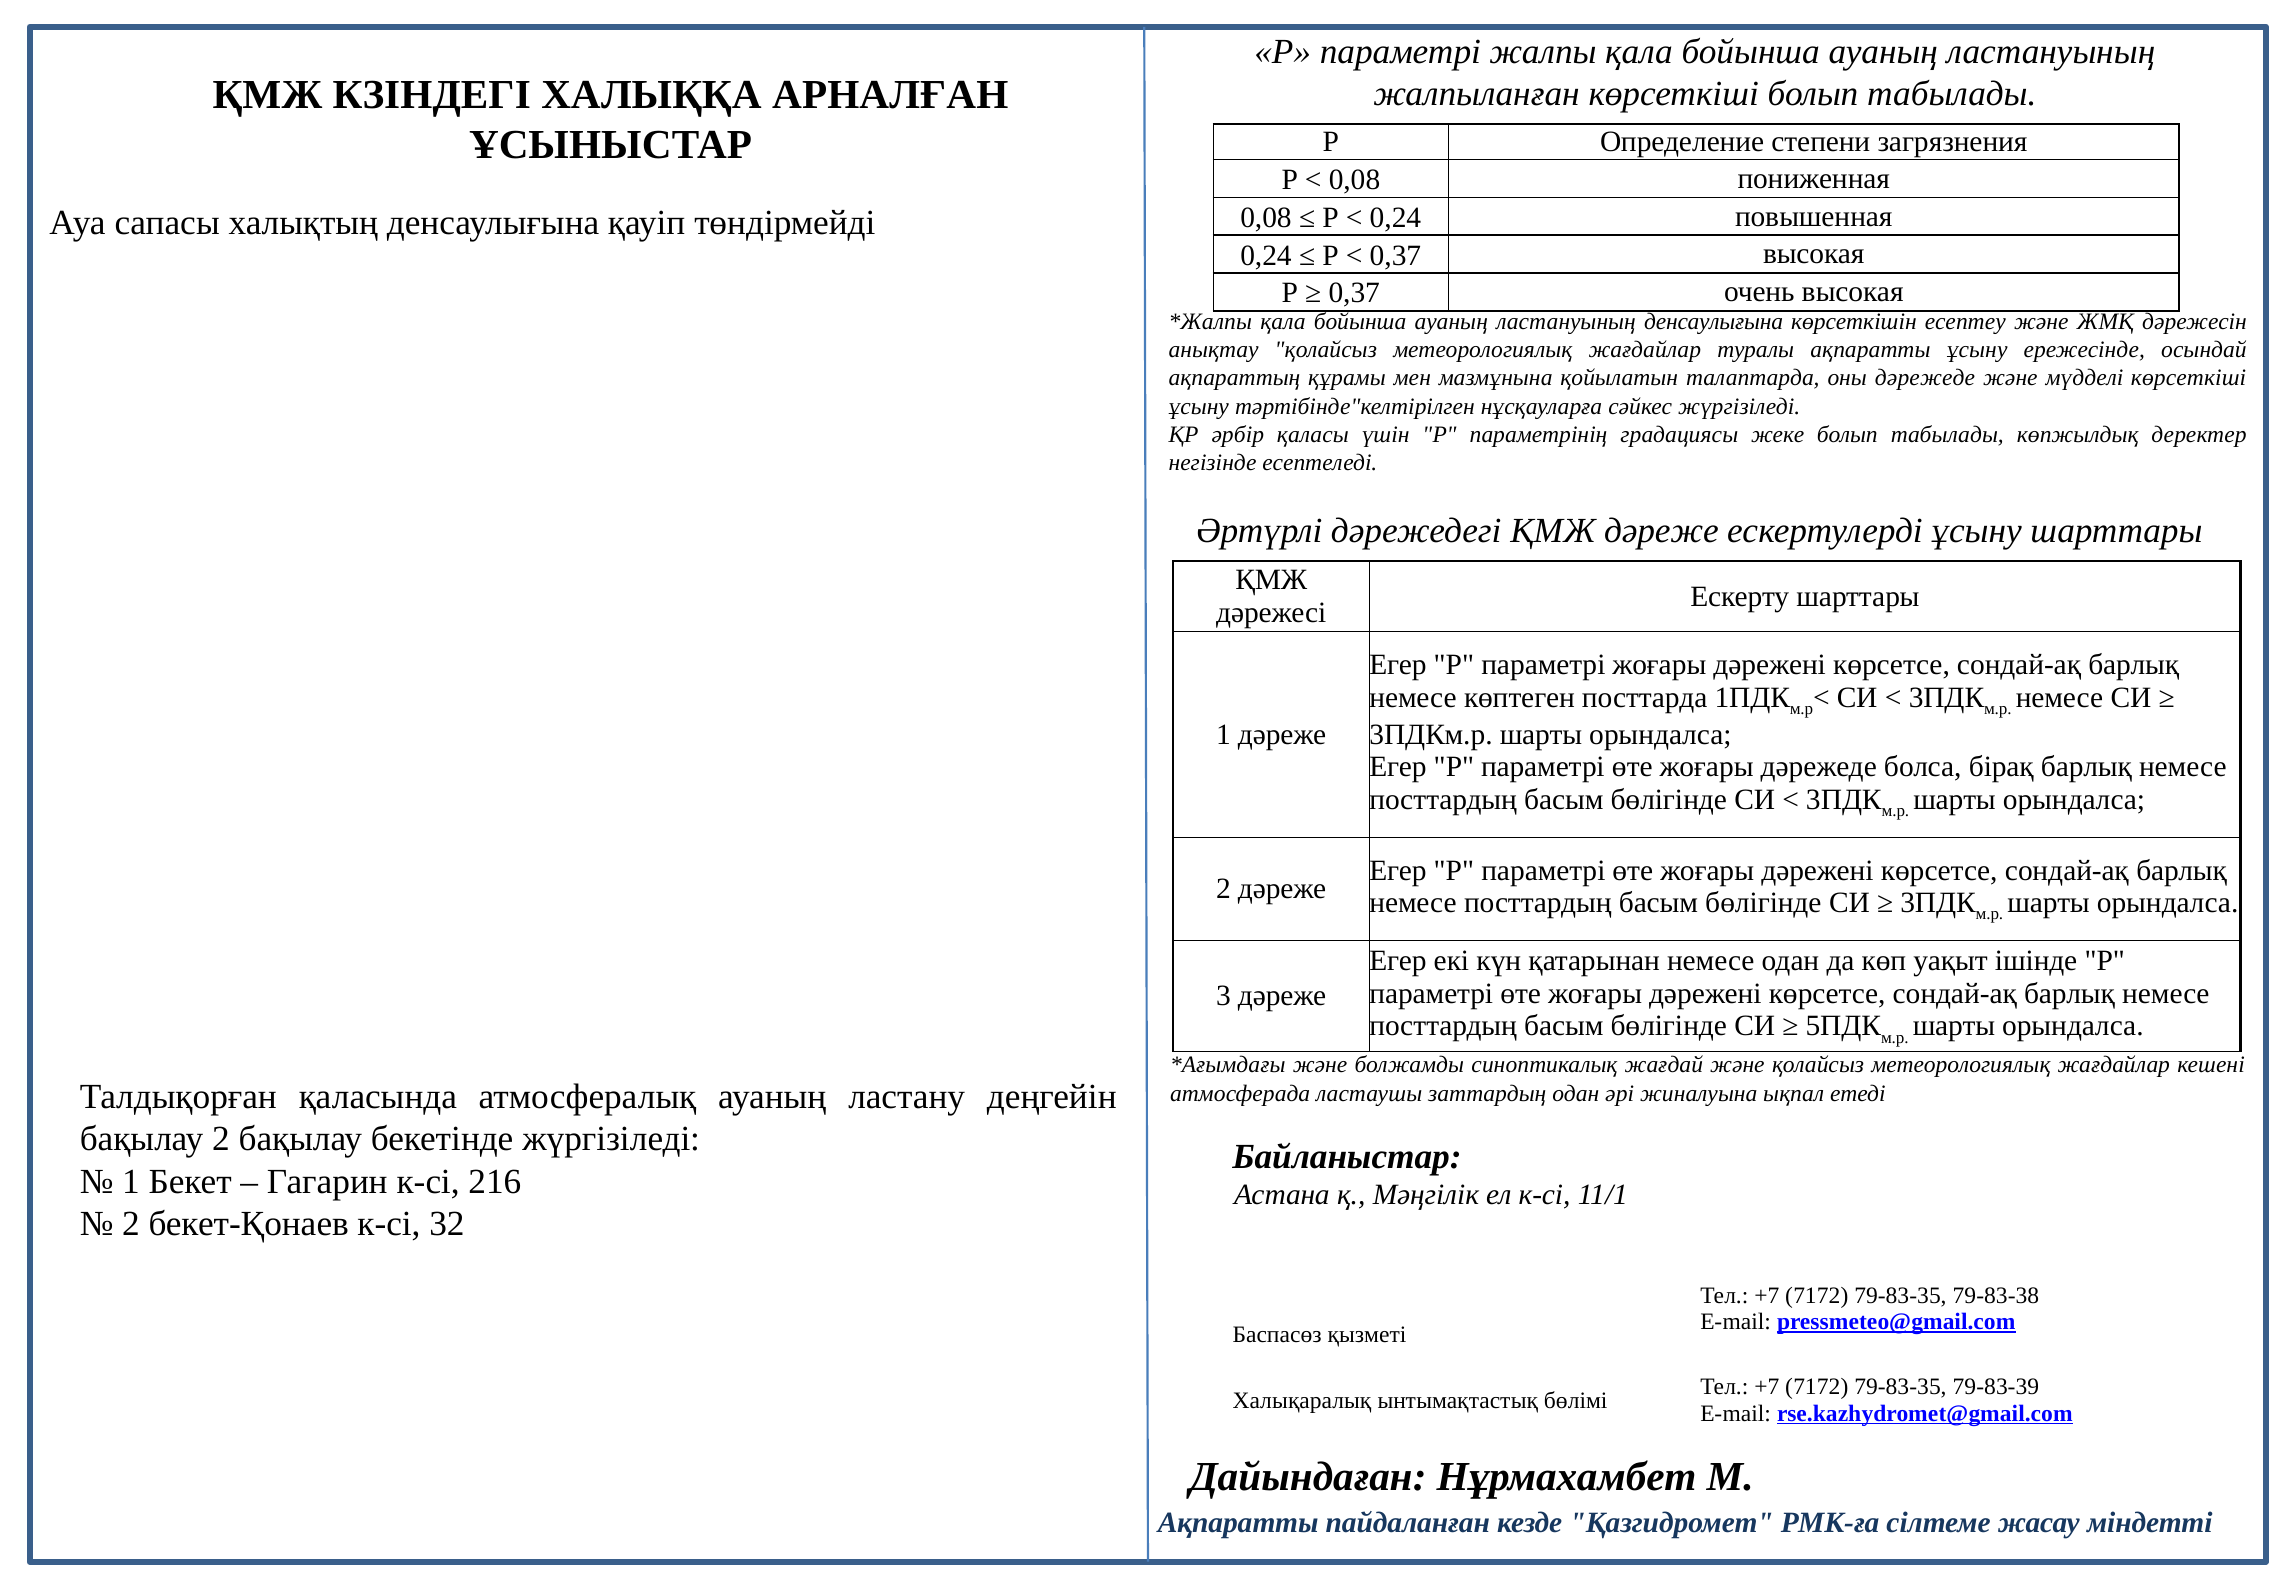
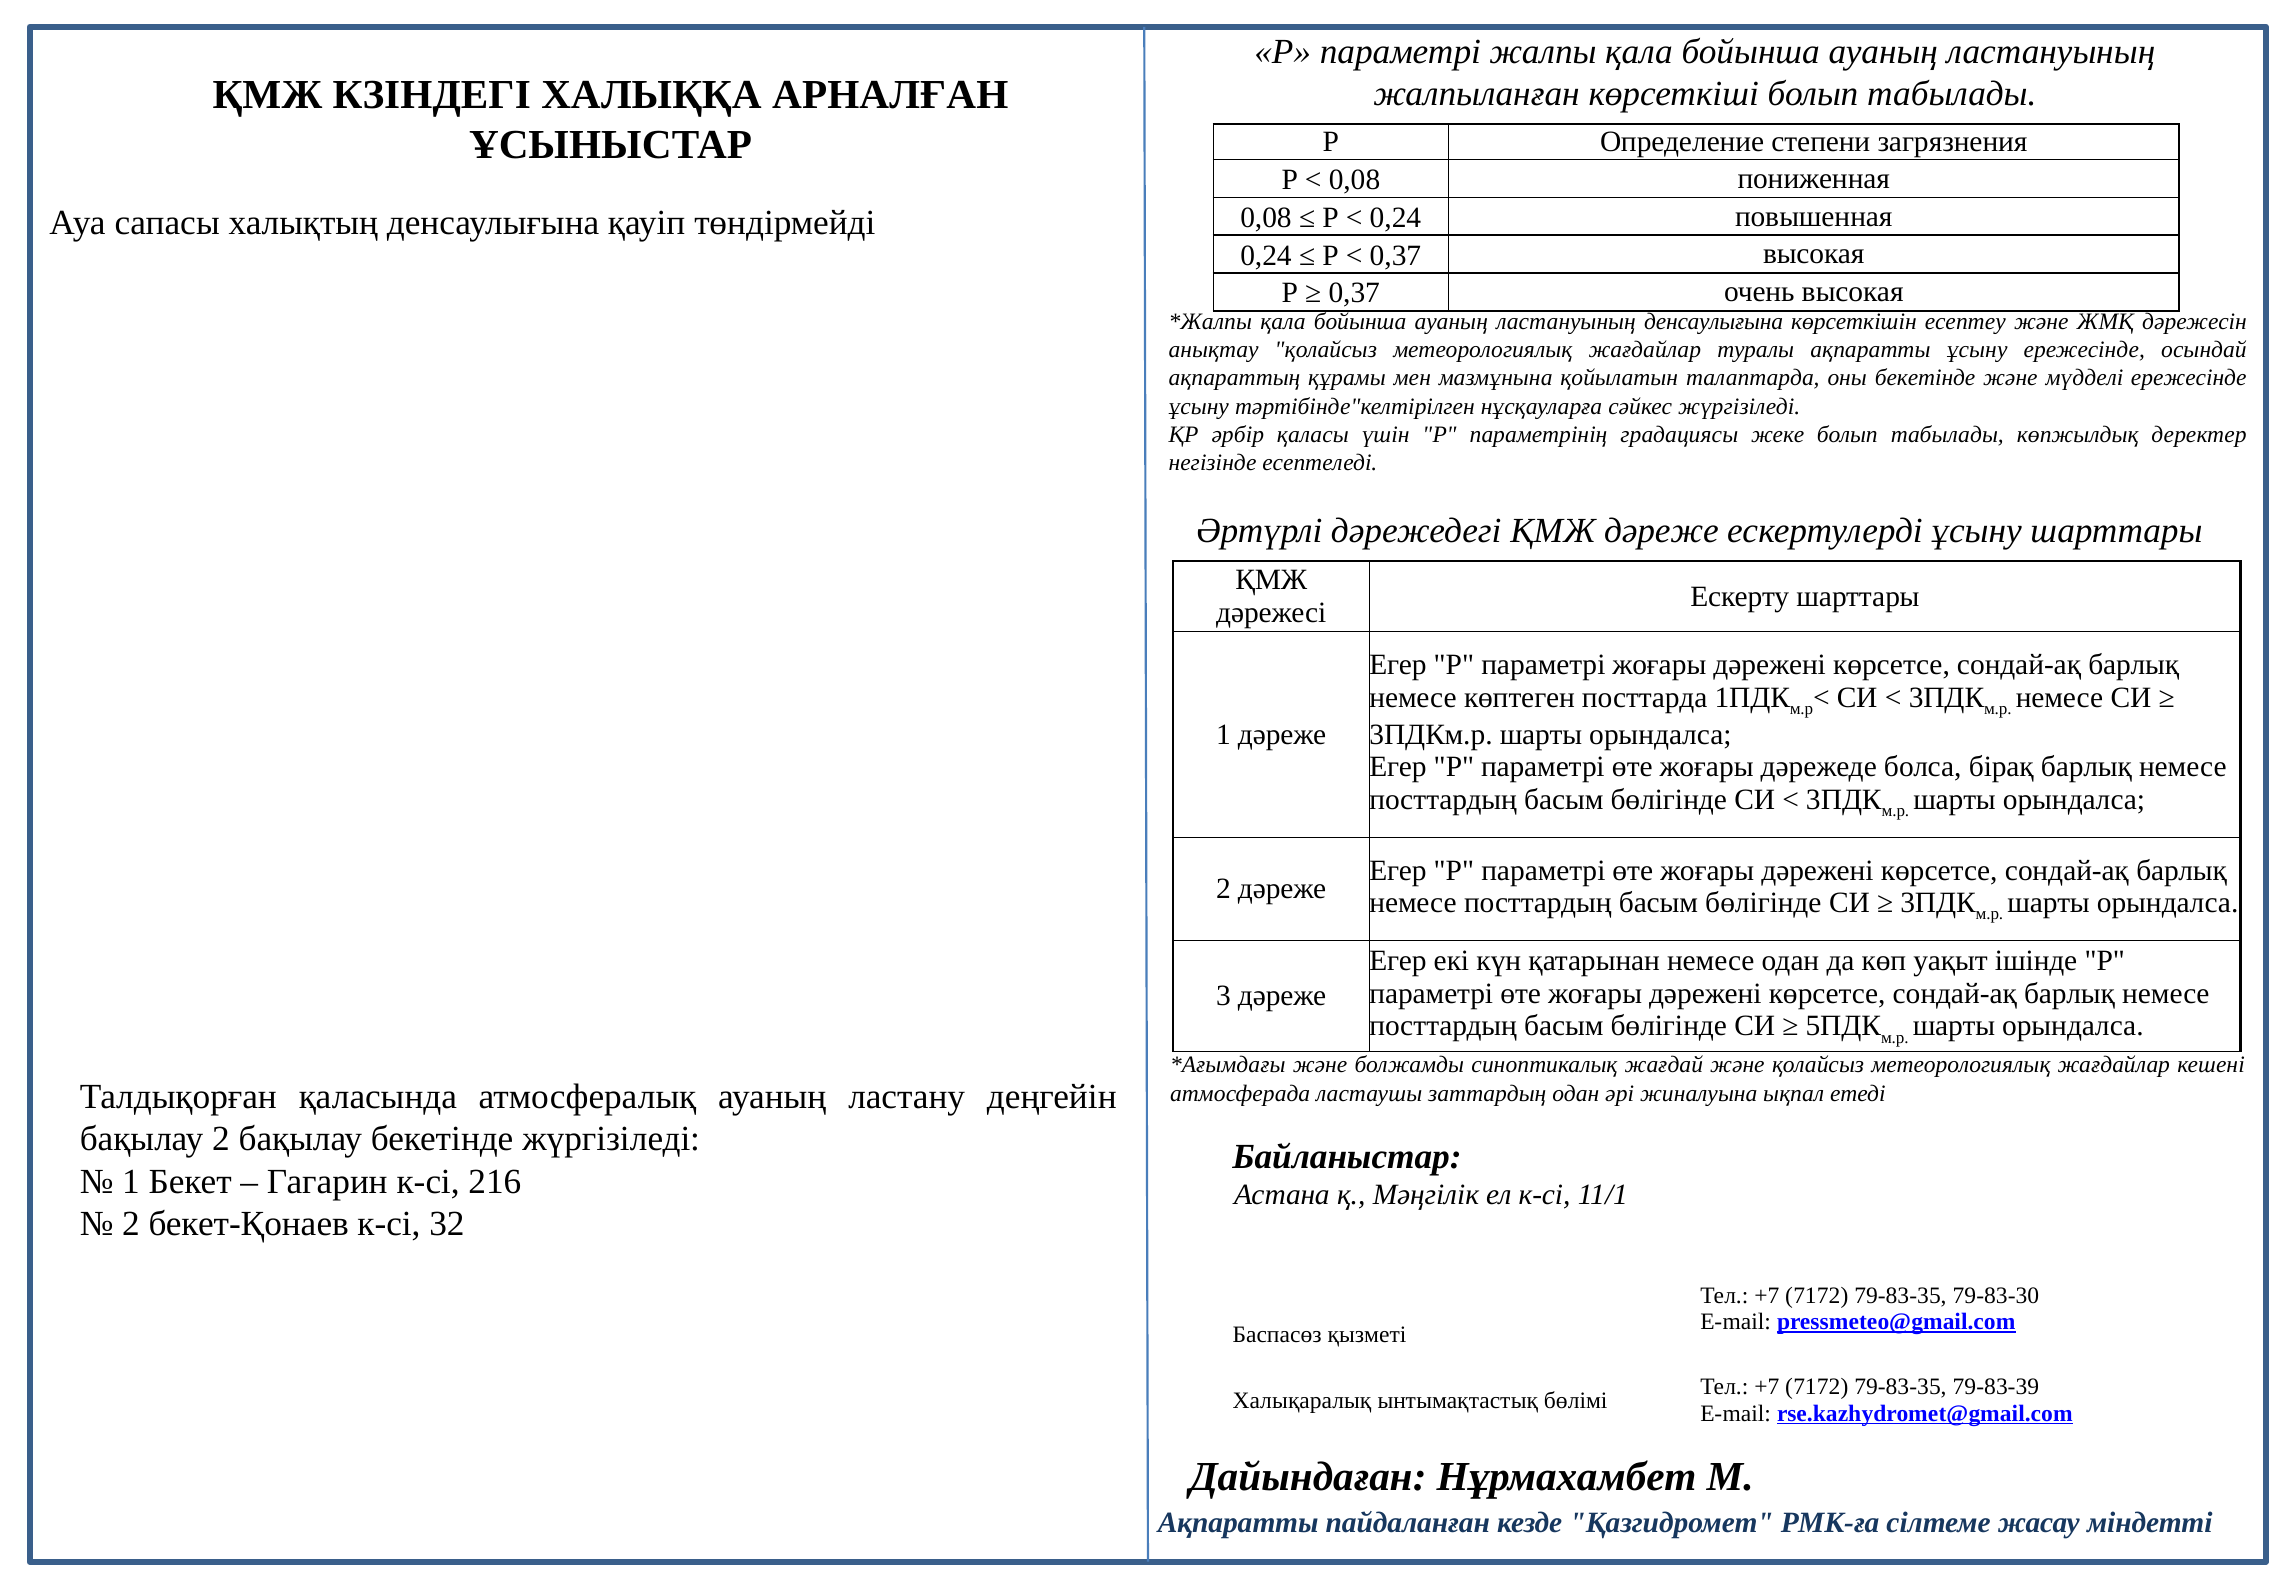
оны дәрежеде: дәрежеде -> бекетінде (1925, 378)
мүдделі көрсеткіші: көрсеткіші -> ережесінде (2189, 378)
79-83-38: 79-83-38 -> 79-83-30 (1996, 1296)
